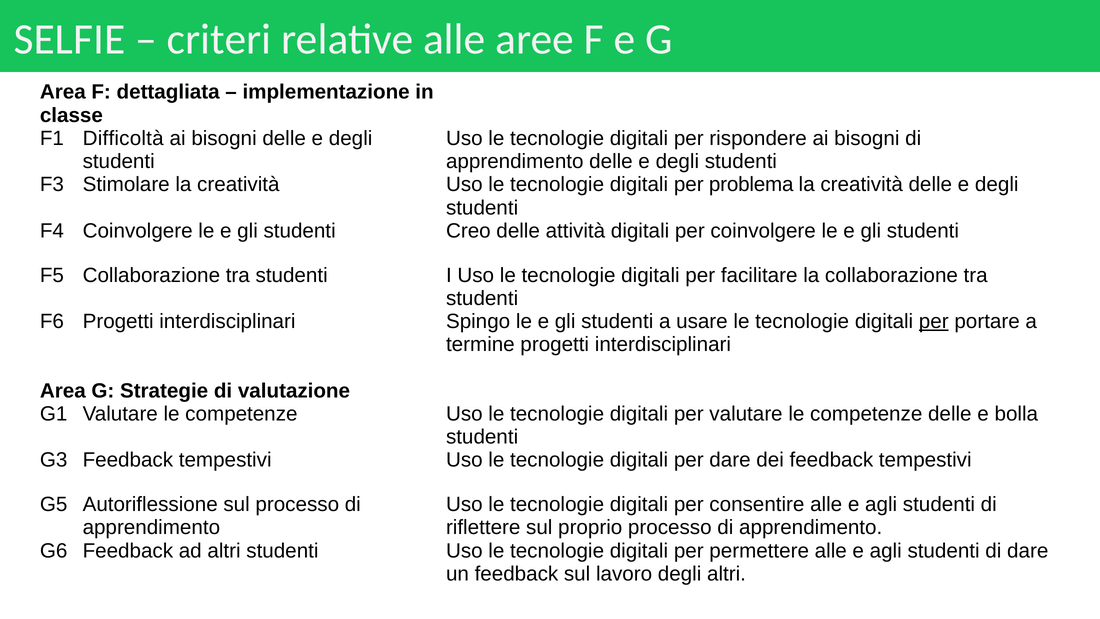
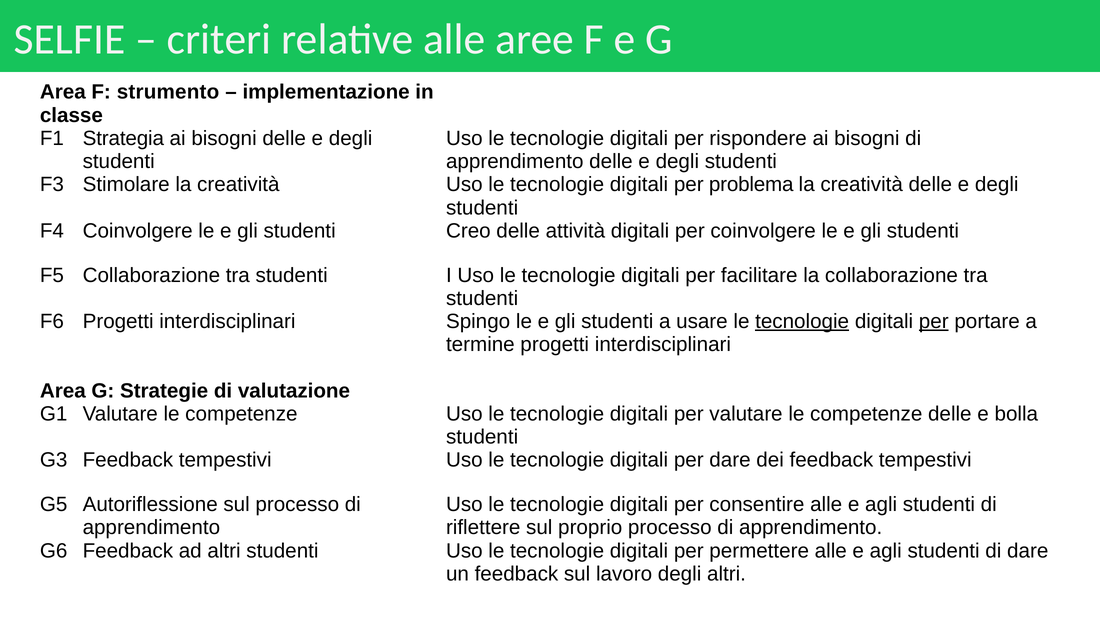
dettagliata: dettagliata -> strumento (168, 92)
Difficoltà: Difficoltà -> Strategia (123, 138)
tecnologie underline: none -> present (802, 321)
